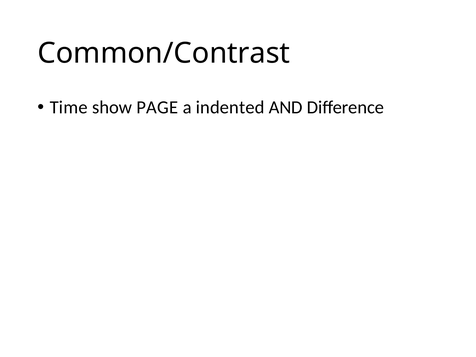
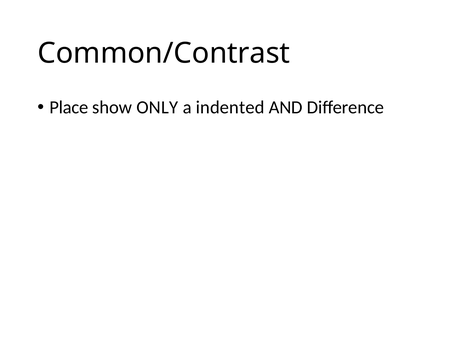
Time: Time -> Place (69, 107)
PAGE: PAGE -> ONLY (157, 107)
